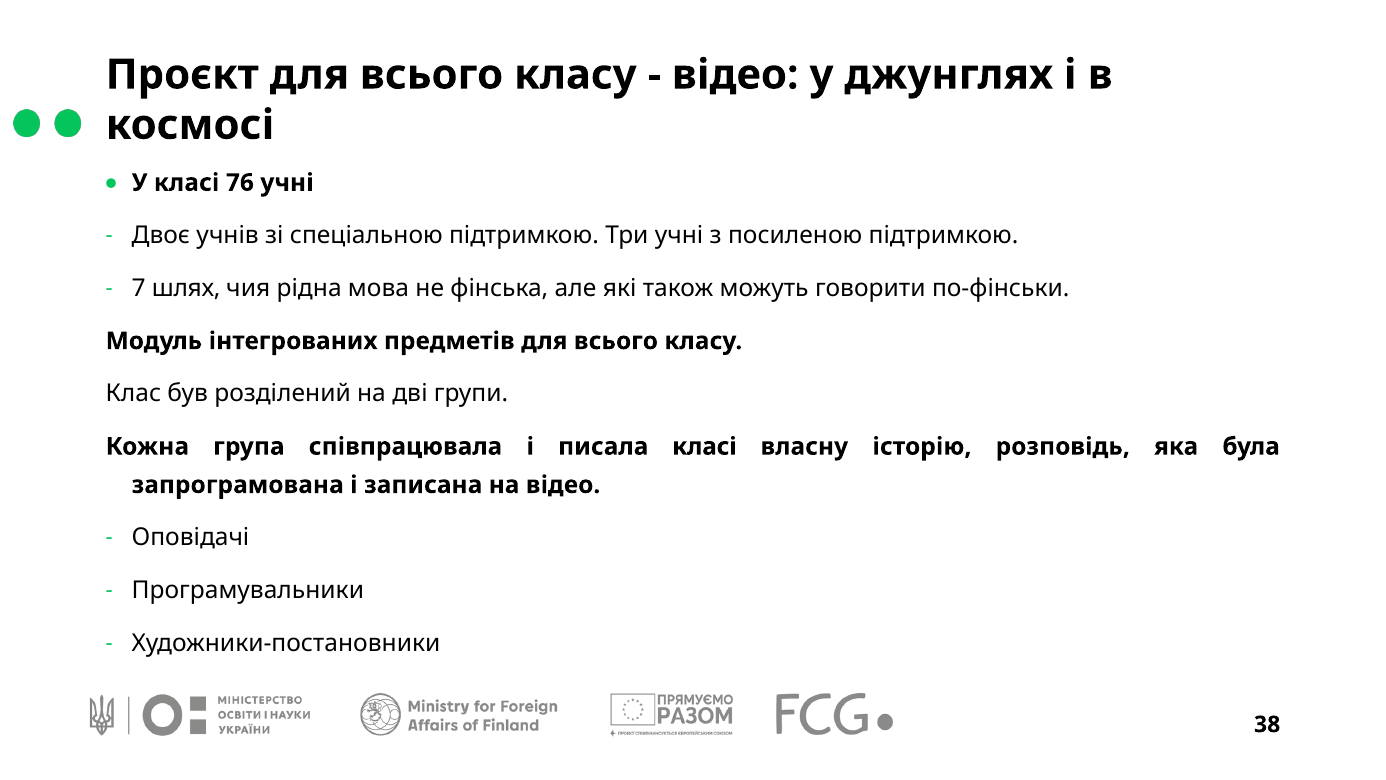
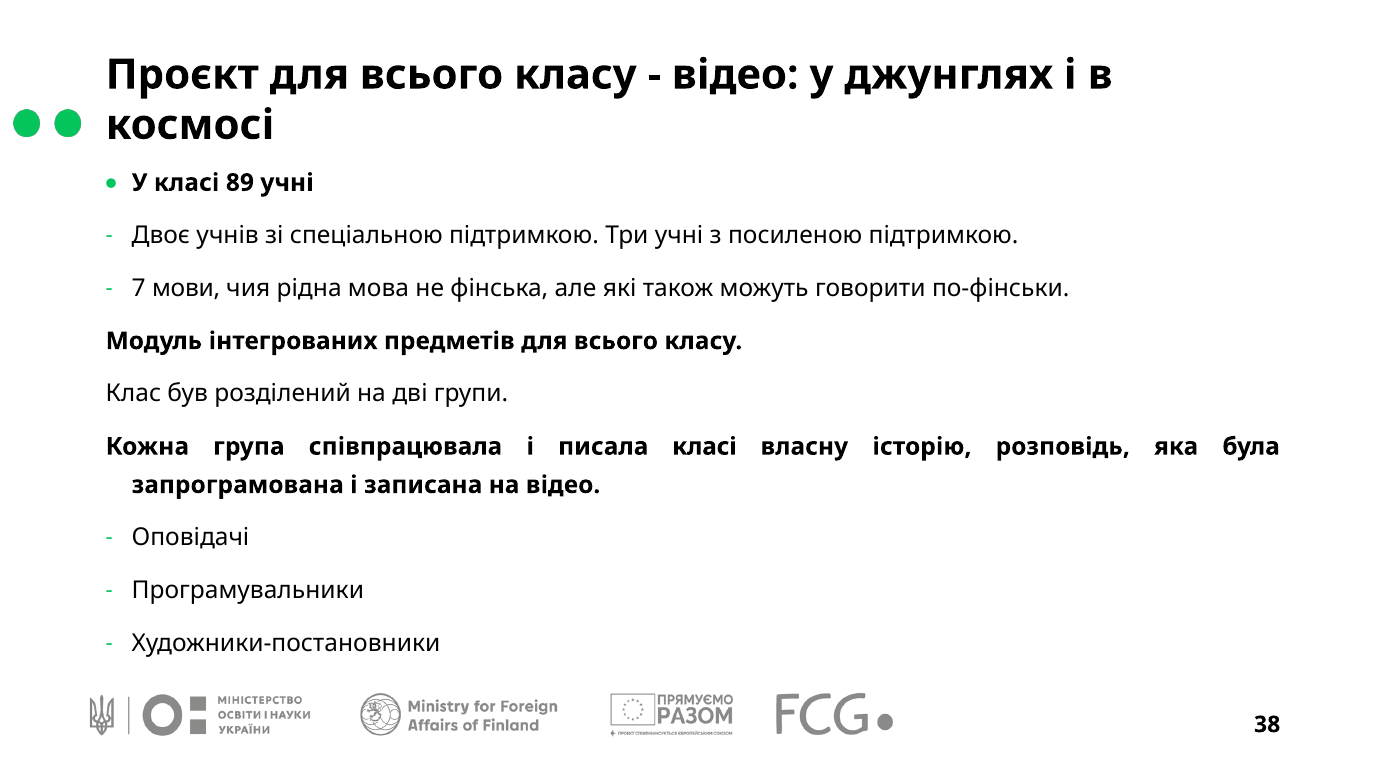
76: 76 -> 89 (240, 183)
шлях: шлях -> мови (186, 288)
